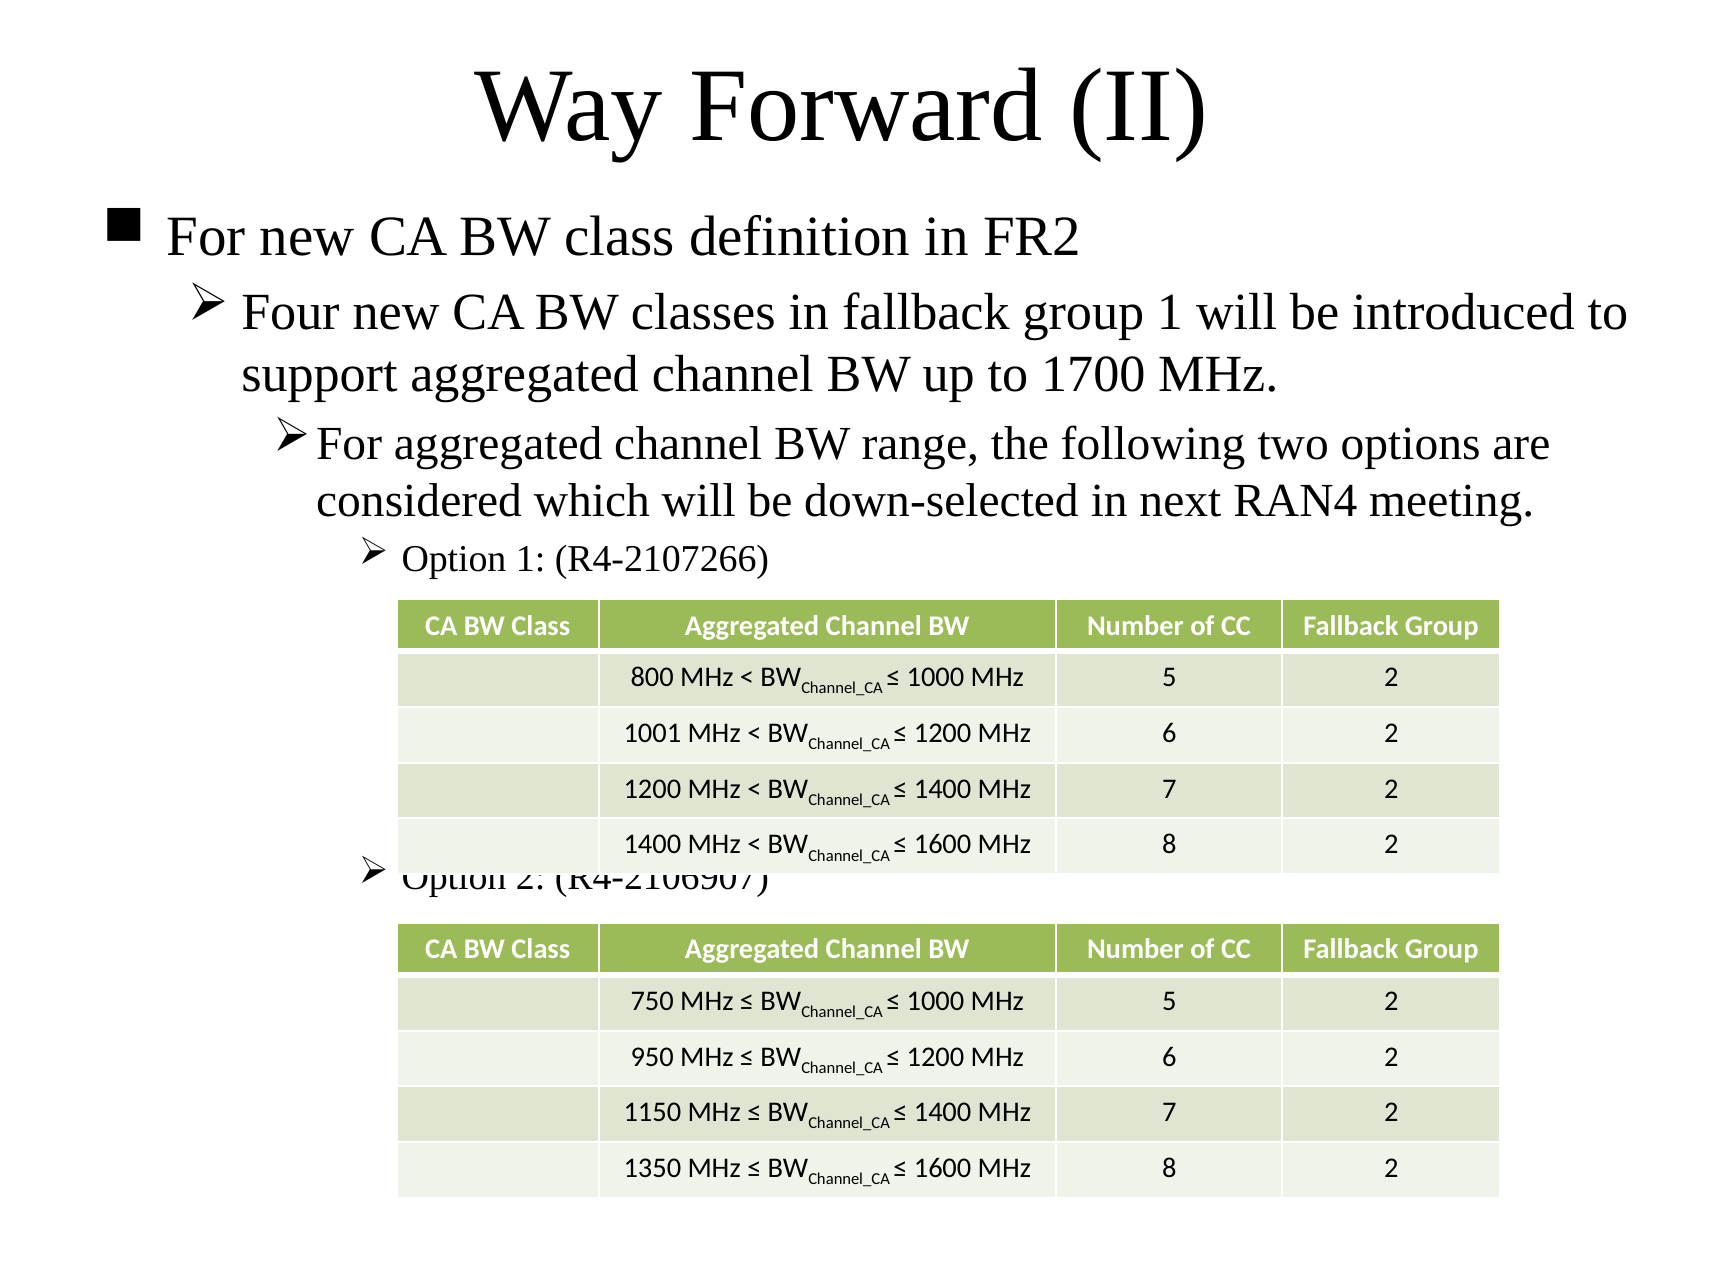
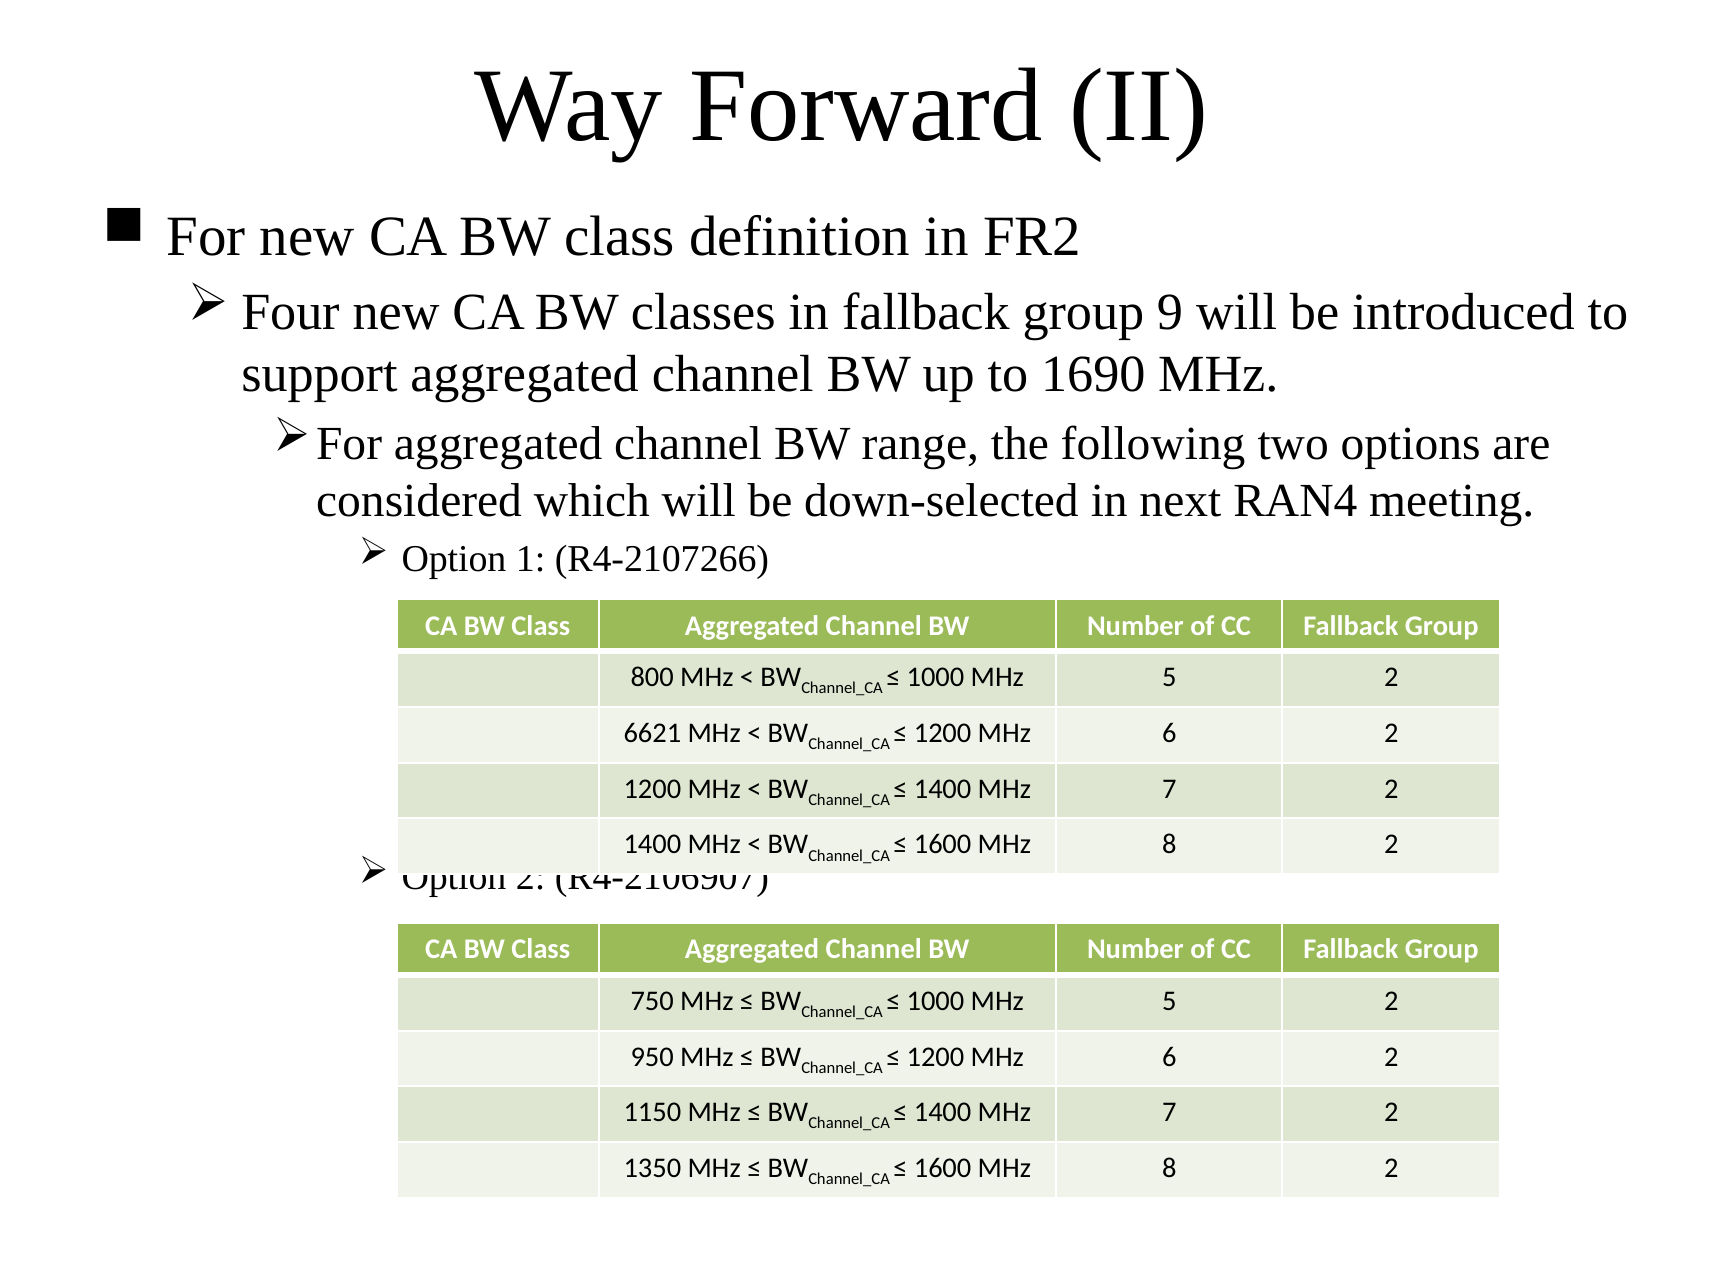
group 1: 1 -> 9 (1170, 312)
1700: 1700 -> 1690 (1093, 375)
1001: 1001 -> 6621 (652, 734)
